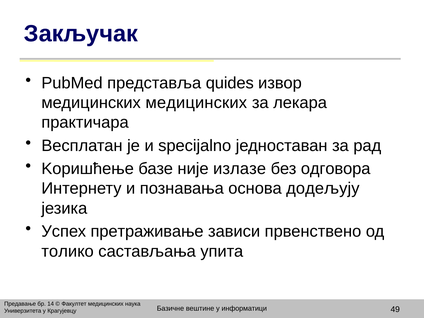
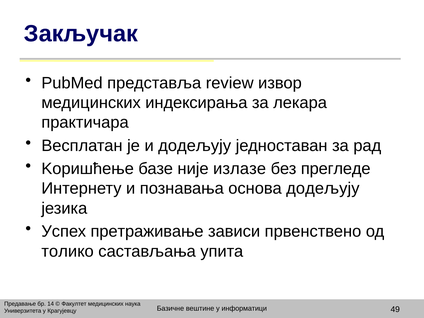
quides: quides -> review (230, 83)
медицинских медицинских: медицинских -> индексирања (196, 103)
и specijalno: specijalno -> додељују (195, 146)
одговора: одговора -> прегледе (336, 169)
